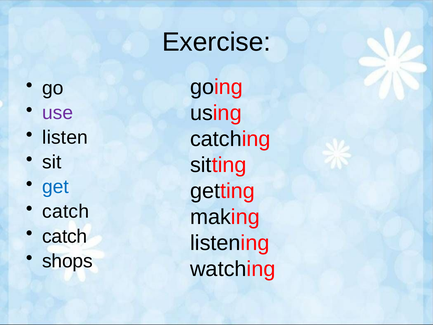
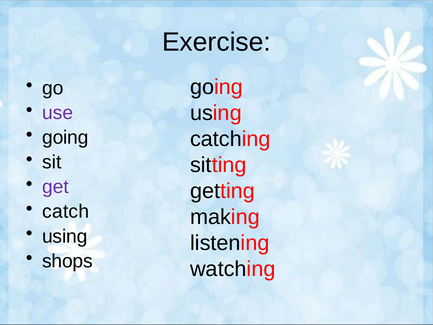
listen: listen -> going (65, 138)
get colour: blue -> purple (56, 187)
catch: catch -> using (65, 236)
